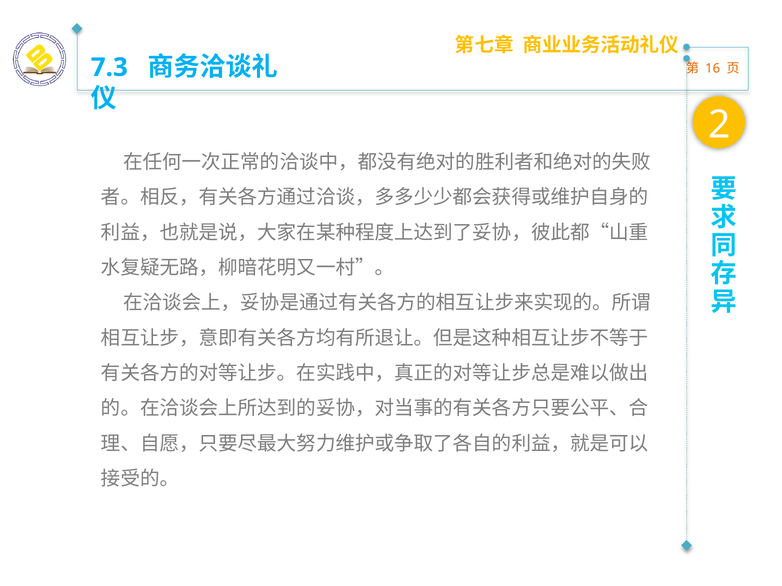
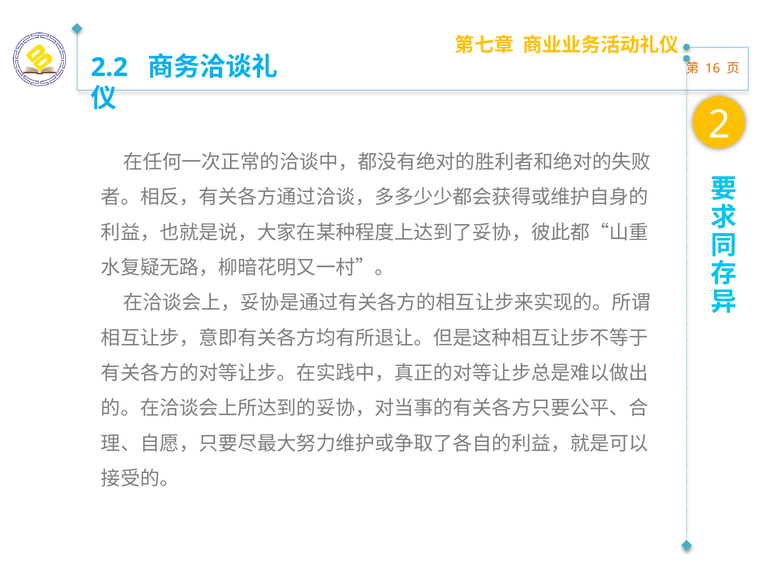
7.3: 7.3 -> 2.2 (109, 67)
